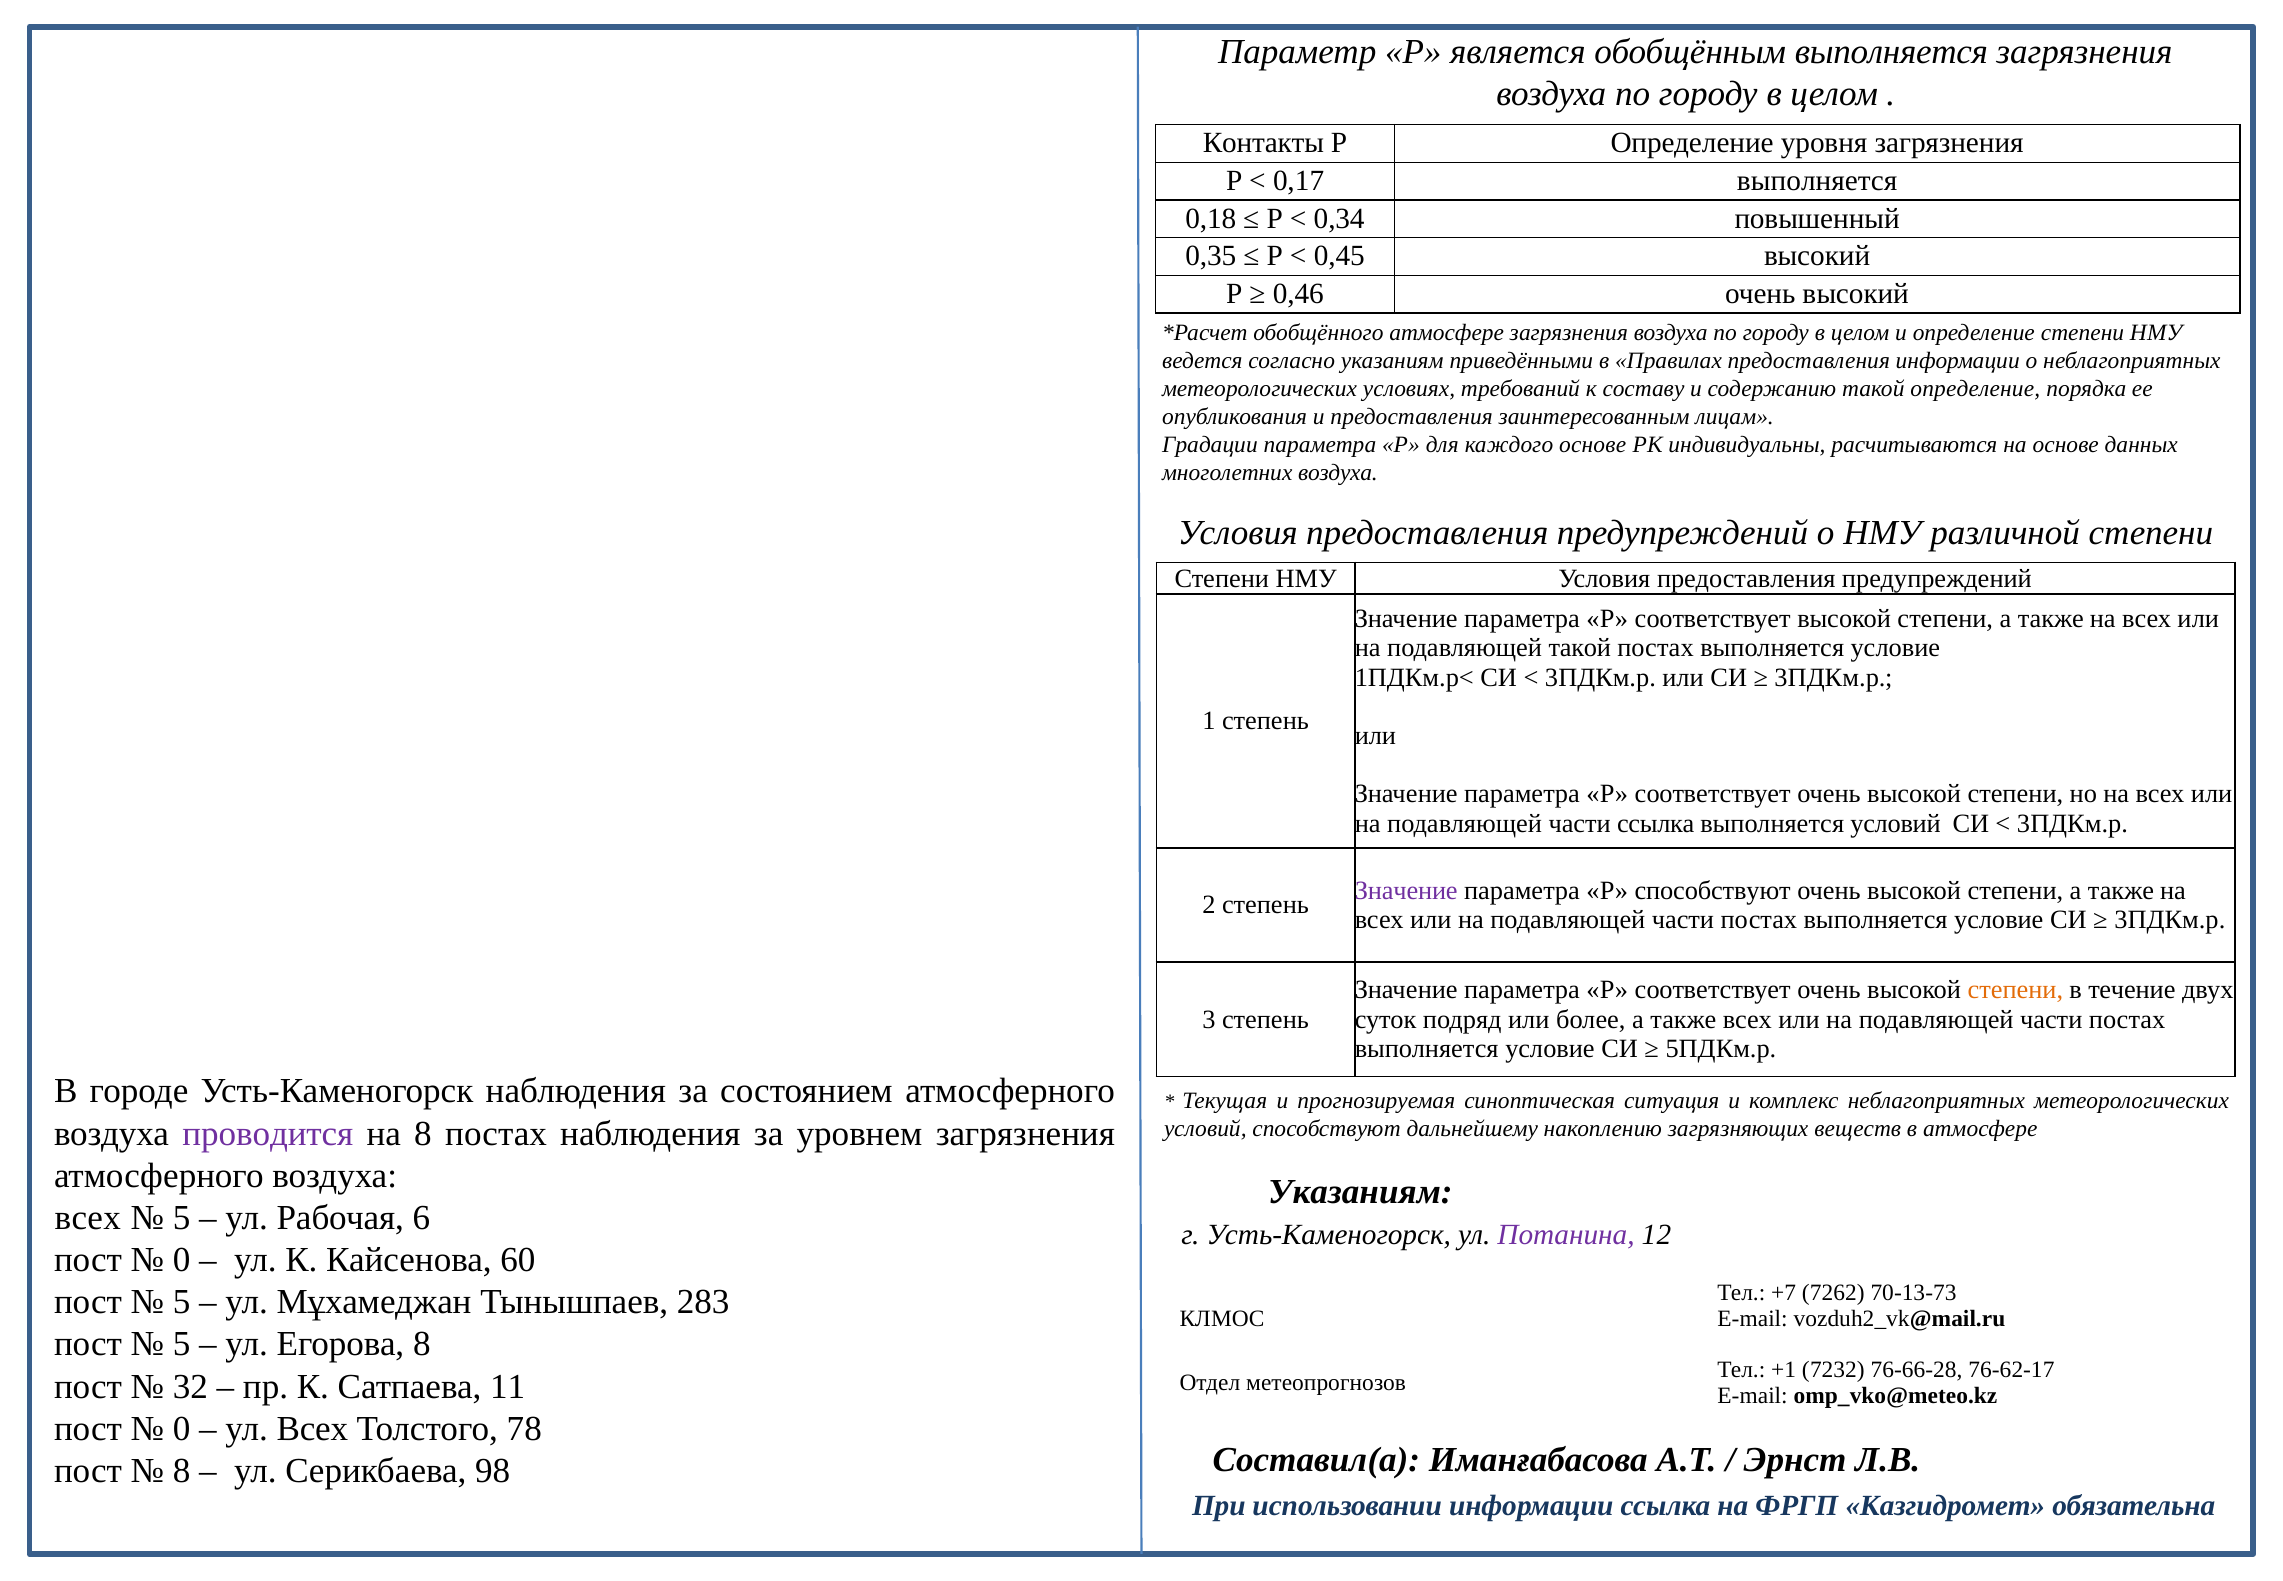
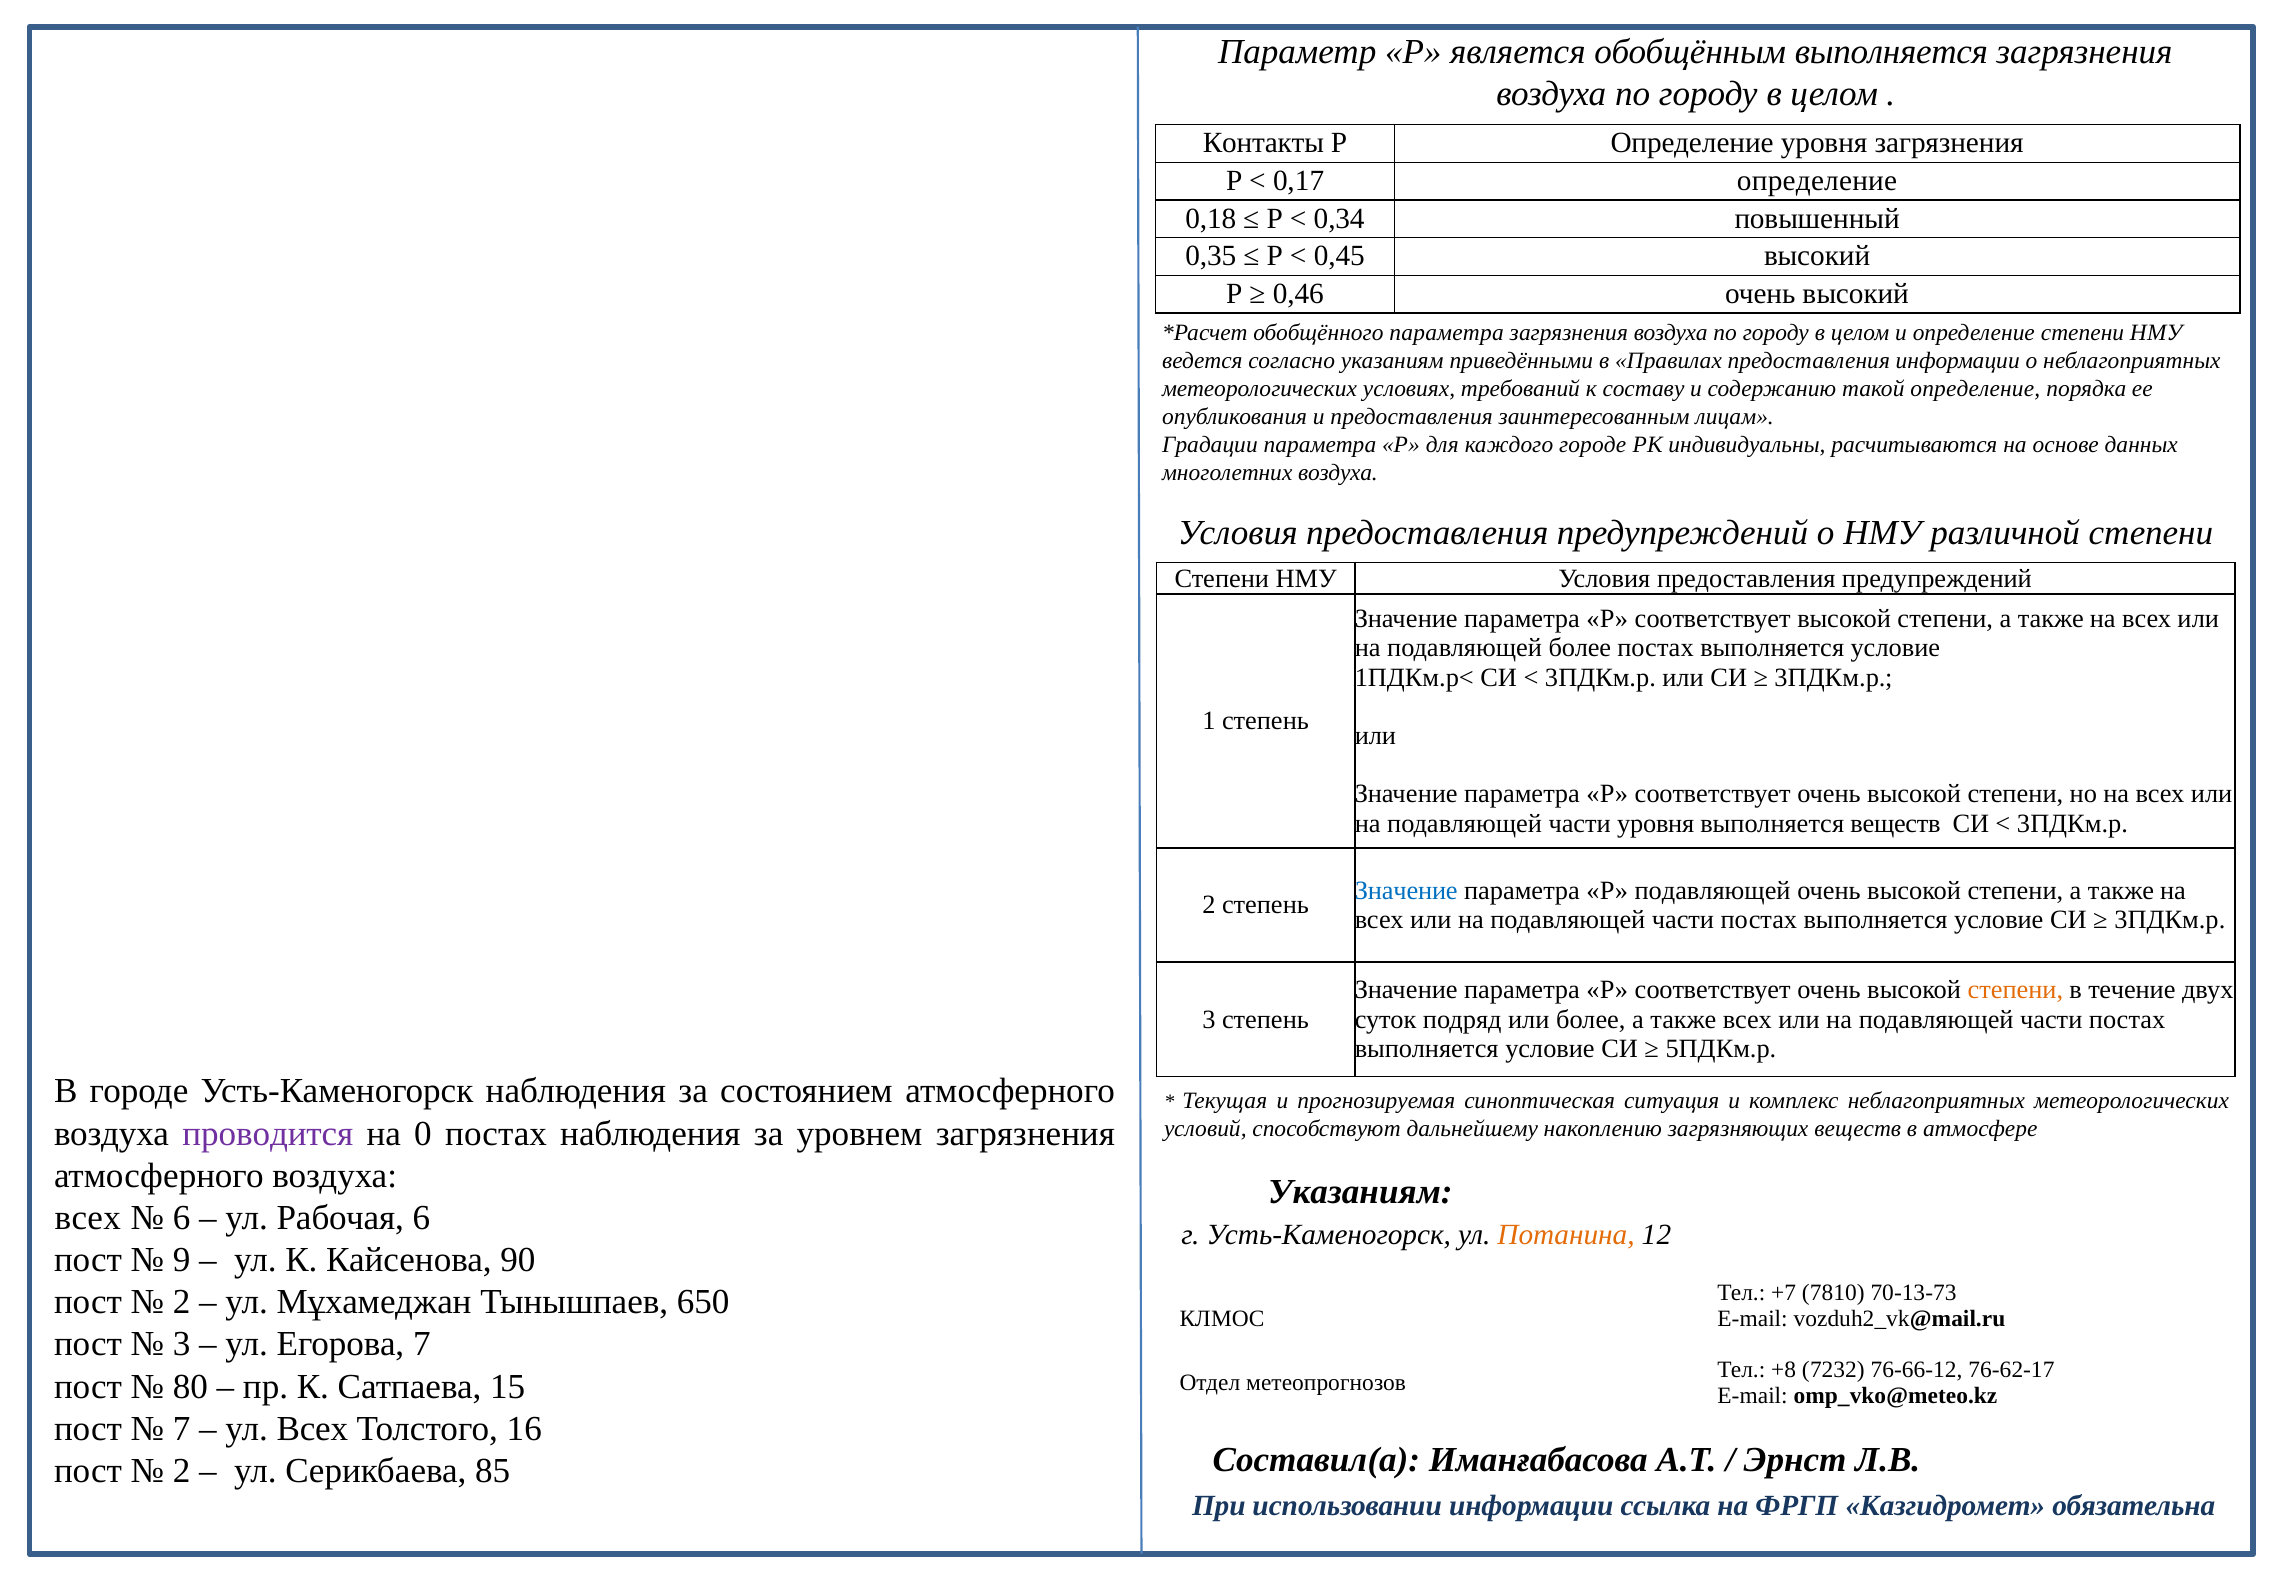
0,17 выполняется: выполняется -> определение (1817, 181)
обобщённого атмосфере: атмосфере -> параметра (1447, 333)
каждого основе: основе -> городе (1593, 445)
подавляющей такой: такой -> более (1580, 648)
части ссылка: ссылка -> уровня (1656, 823)
выполняется условий: условий -> веществ (1896, 823)
Значение colour: purple -> blue (1406, 890)
Р способствуют: способствуют -> подавляющей (1713, 890)
на 8: 8 -> 0 (423, 1133)
5: 5 -> 6 (182, 1217)
Потанина colour: purple -> orange (1566, 1234)
0: 0 -> 9 (182, 1260)
60: 60 -> 90 (518, 1260)
7262: 7262 -> 7810 (1833, 1292)
5: 5 -> 2 (182, 1302)
283: 283 -> 650 (703, 1302)
5: 5 -> 3 (182, 1344)
Егорова 8: 8 -> 7 (422, 1344)
+1: +1 -> +8 (1784, 1370)
76-66-28: 76-66-28 -> 76-66-12 (1917, 1370)
32: 32 -> 80 (190, 1386)
11: 11 -> 15 (508, 1386)
0: 0 -> 7 (182, 1428)
78: 78 -> 16 (524, 1428)
8: 8 -> 2 (182, 1470)
98: 98 -> 85 (493, 1470)
